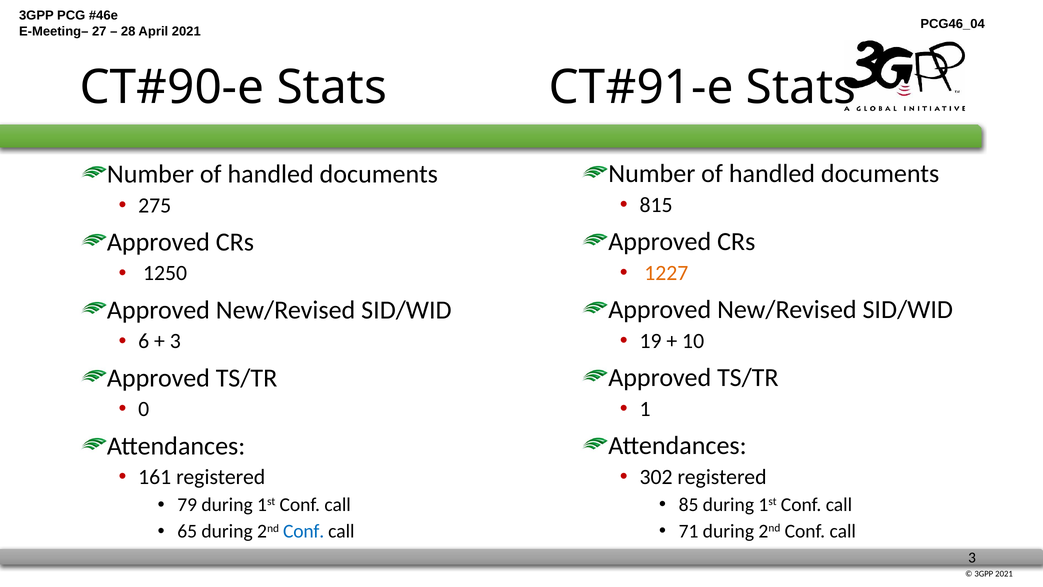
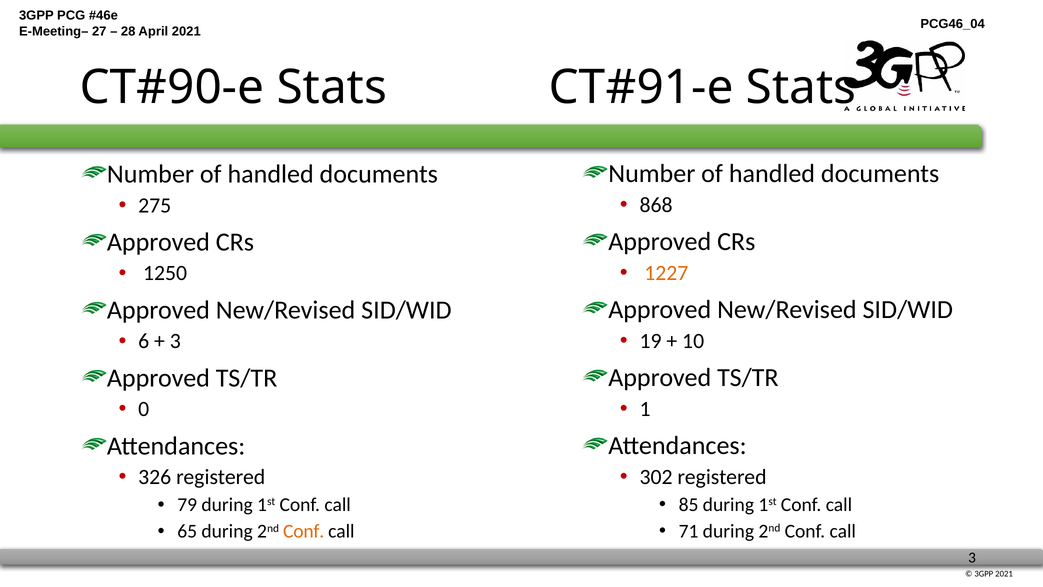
815: 815 -> 868 (656, 205)
161: 161 -> 326 (155, 477)
Conf colour: blue -> orange (304, 531)
